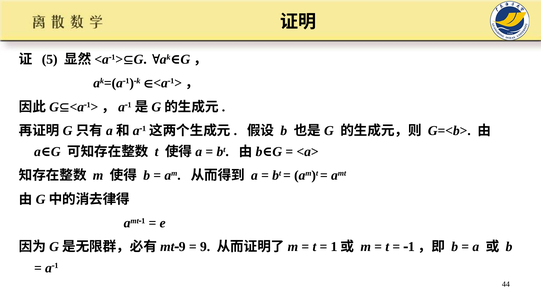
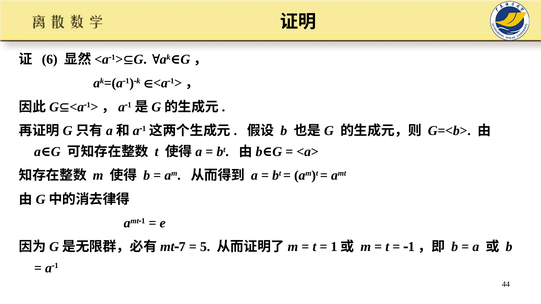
5: 5 -> 6 (50, 59)
9: 9 -> 7 (182, 247)
9: 9 -> 5 (205, 247)
